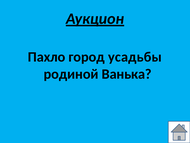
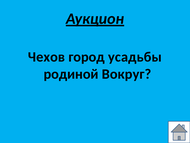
Пахло: Пахло -> Чехов (46, 57)
Ванька: Ванька -> Вокруг (127, 74)
